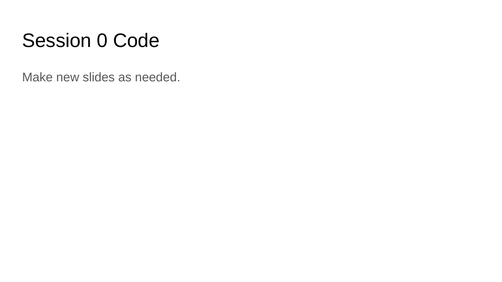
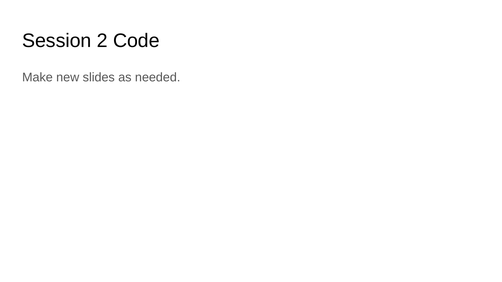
0: 0 -> 2 (102, 41)
